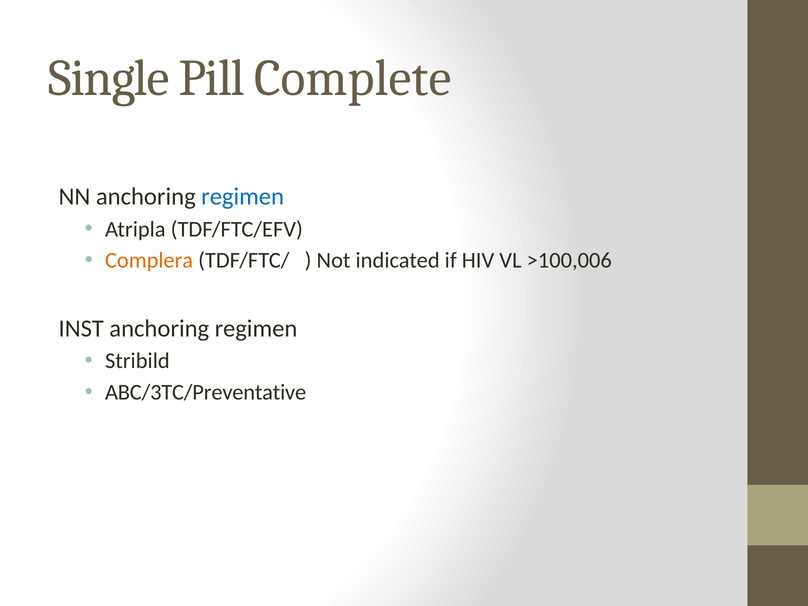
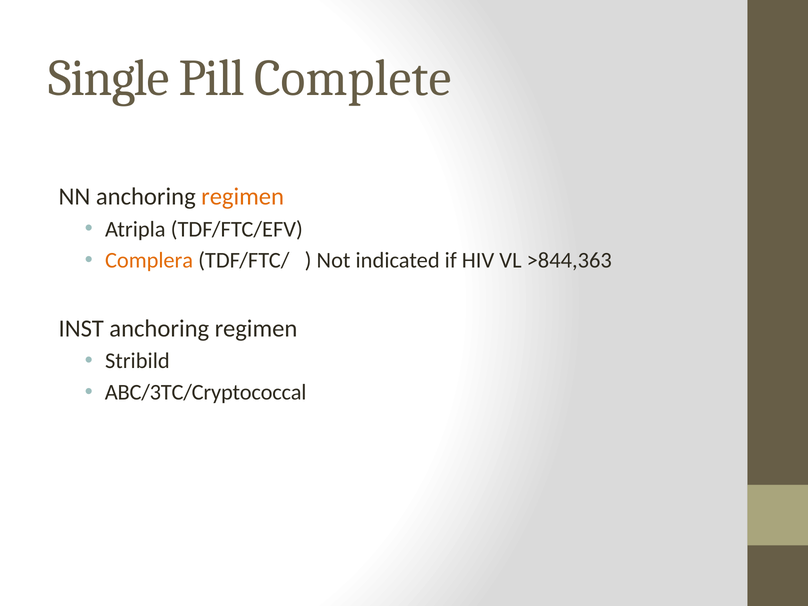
regimen colour: blue -> orange (243, 196)
>100,006: >100,006 -> >844,363 (569, 261)
ABC/3TC/Preventative: ABC/3TC/Preventative -> ABC/3TC/Cryptococcal (206, 393)
